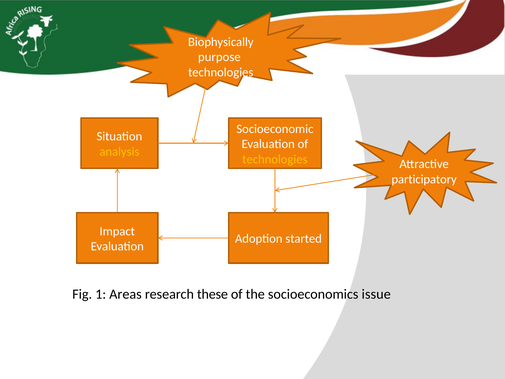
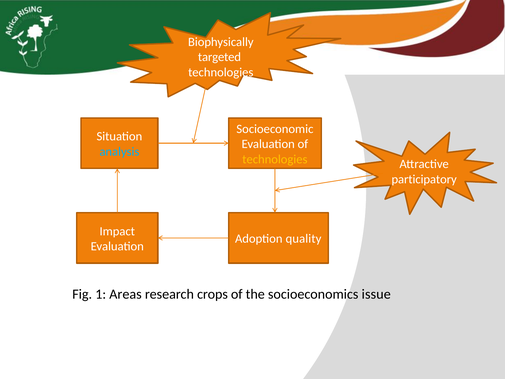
purpose: purpose -> targeted (219, 57)
analysis colour: yellow -> light blue (119, 152)
started: started -> quality (304, 239)
these: these -> crops (212, 294)
